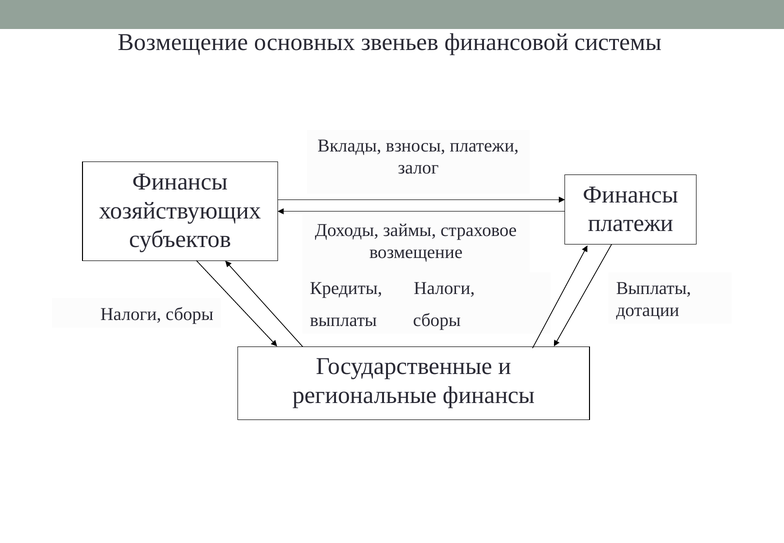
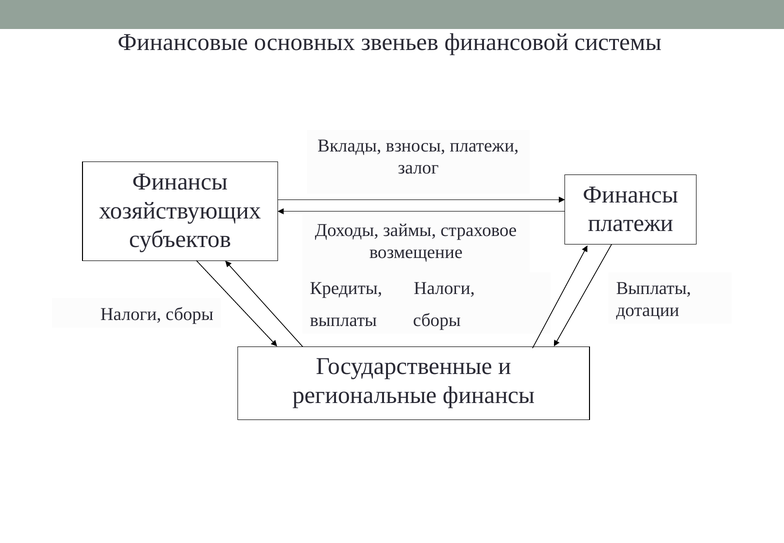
Возмещение: Возмещение -> Финансовые (183, 42)
